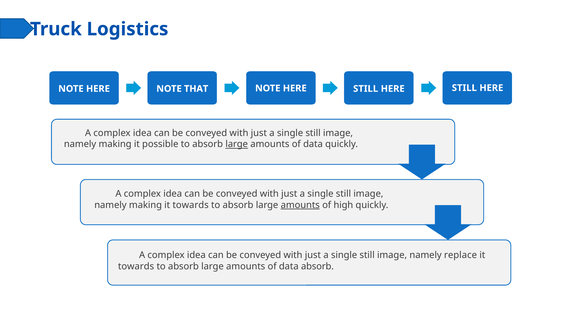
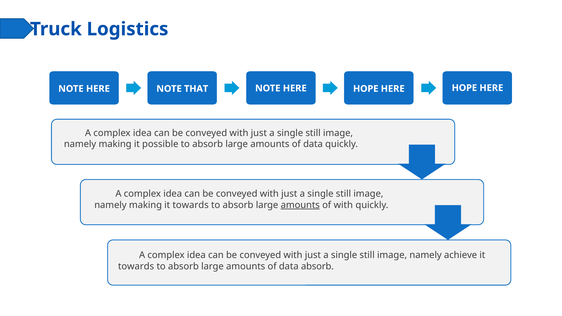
NOTE HERE STILL: STILL -> HOPE (366, 89)
STILL: STILL -> HOPE (464, 88)
large underline: present -> none (237, 144)
of high: high -> with (343, 205)
replace: replace -> achieve (461, 255)
